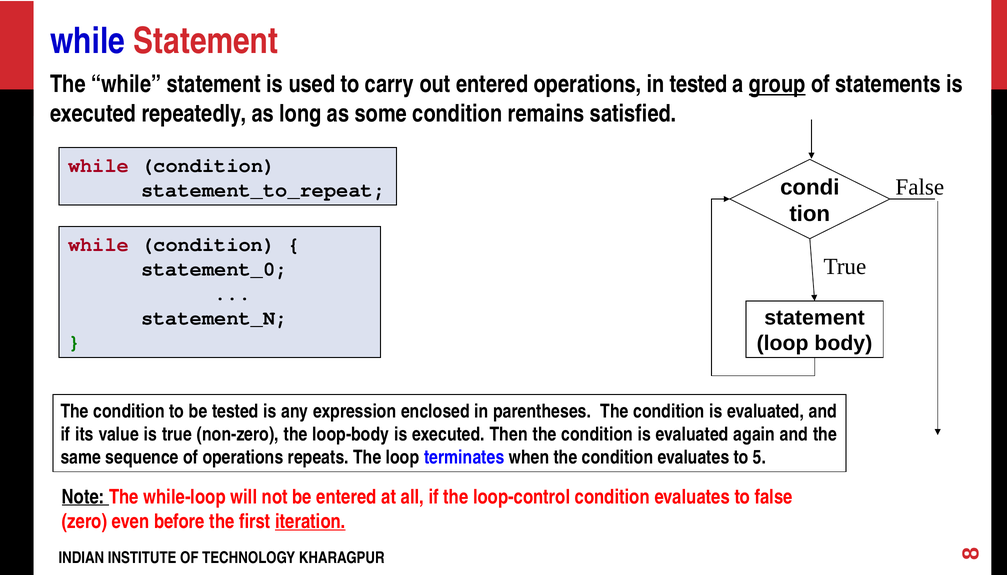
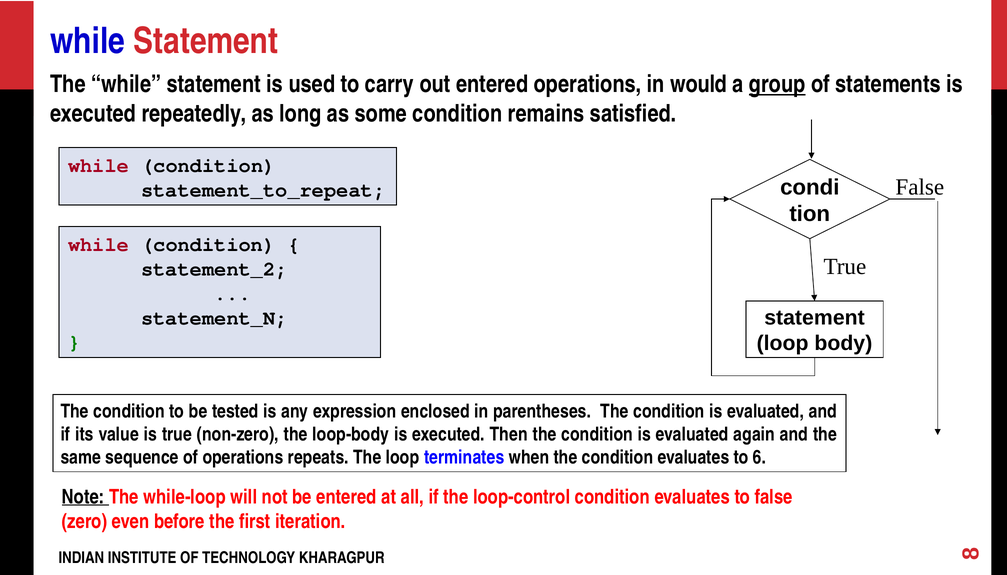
in tested: tested -> would (699, 84)
statement_0: statement_0 -> statement_2 (214, 269)
5: 5 -> 6 (760, 458)
iteration underline: present -> none (310, 522)
